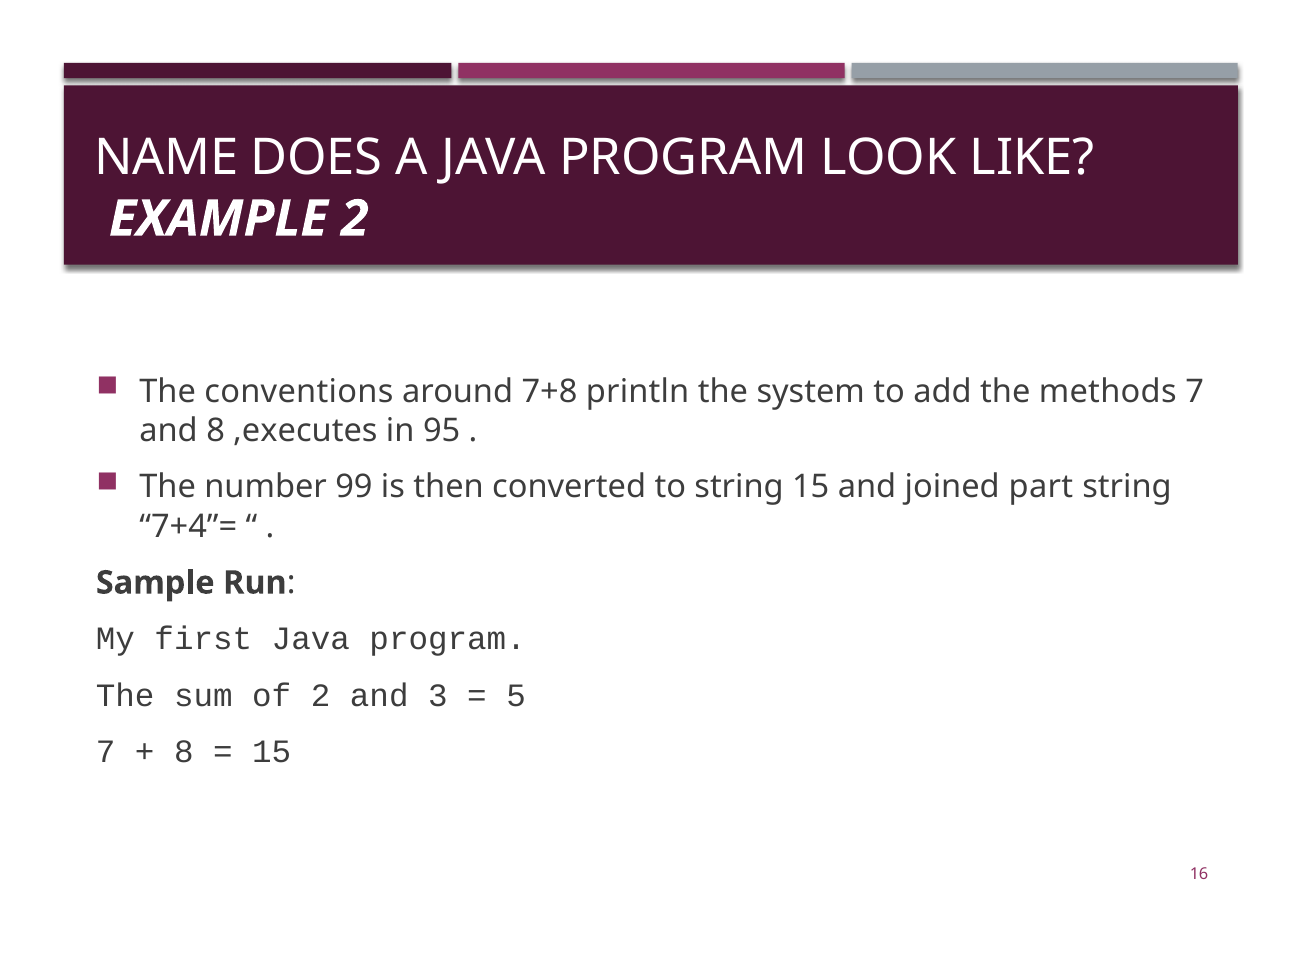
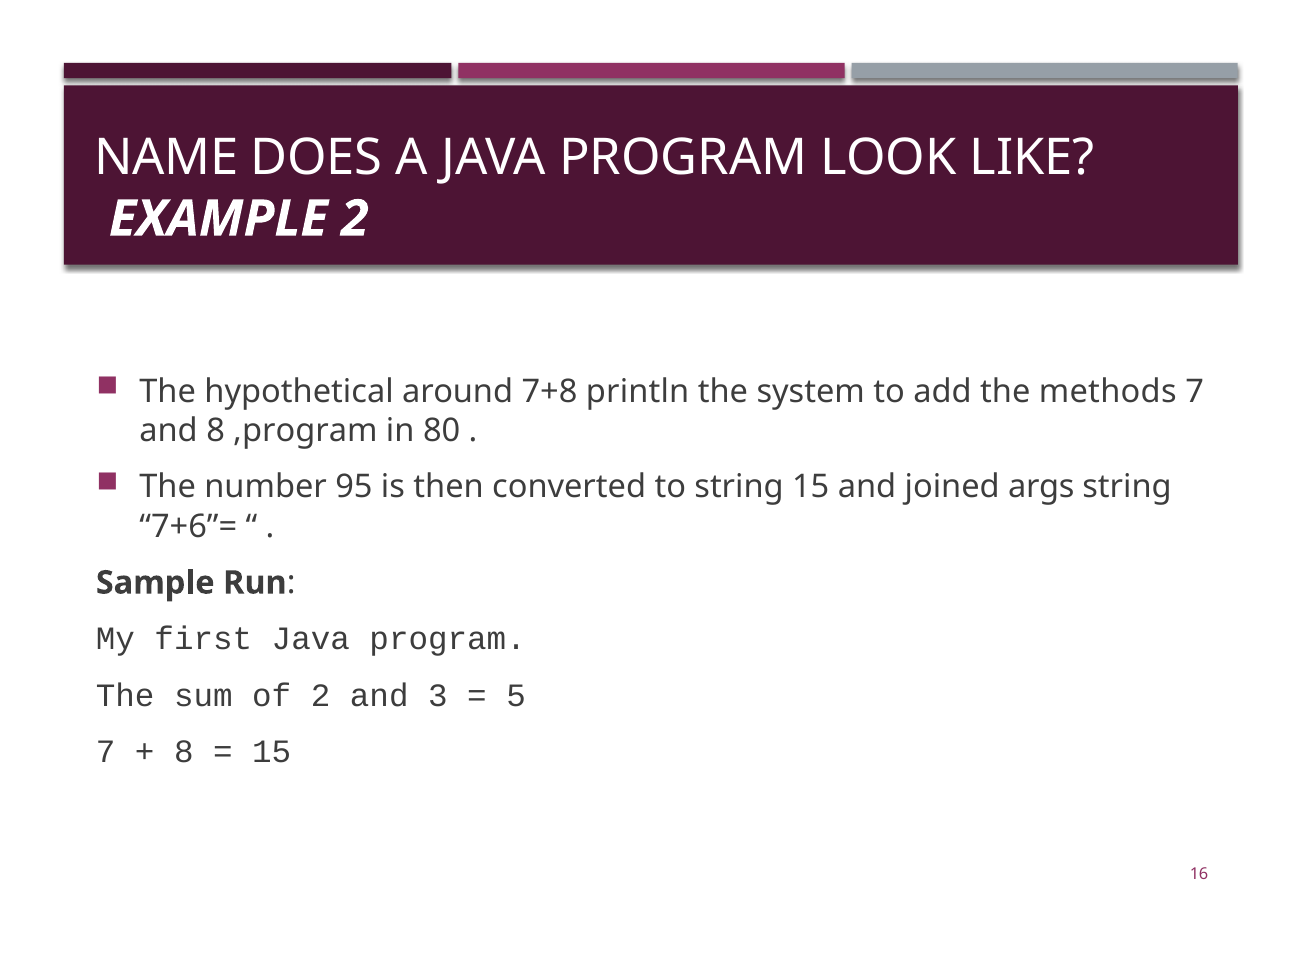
conventions: conventions -> hypothetical (299, 392)
,executes: ,executes -> ,program (305, 431)
95: 95 -> 80 (442, 431)
99: 99 -> 95 (354, 487)
part: part -> args (1041, 487)
7+4”=: 7+4”= -> 7+6”= (188, 526)
